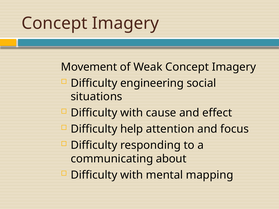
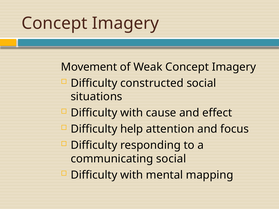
engineering: engineering -> constructed (152, 83)
communicating about: about -> social (171, 159)
